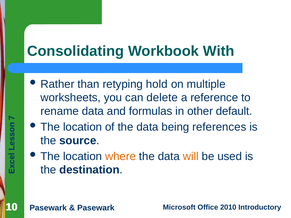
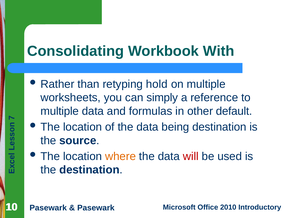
delete: delete -> simply (162, 98)
rename: rename -> multiple (60, 111)
being references: references -> destination (219, 127)
will colour: orange -> red (191, 156)
